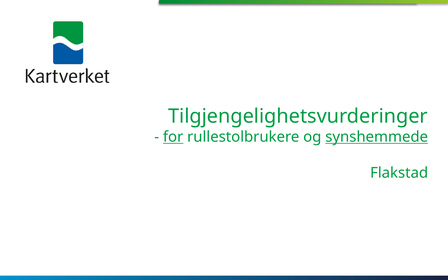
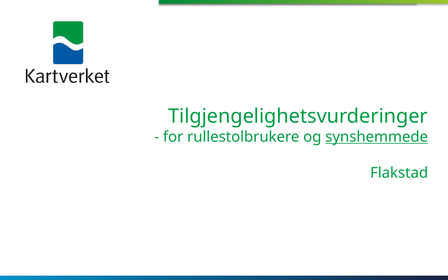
for underline: present -> none (173, 137)
